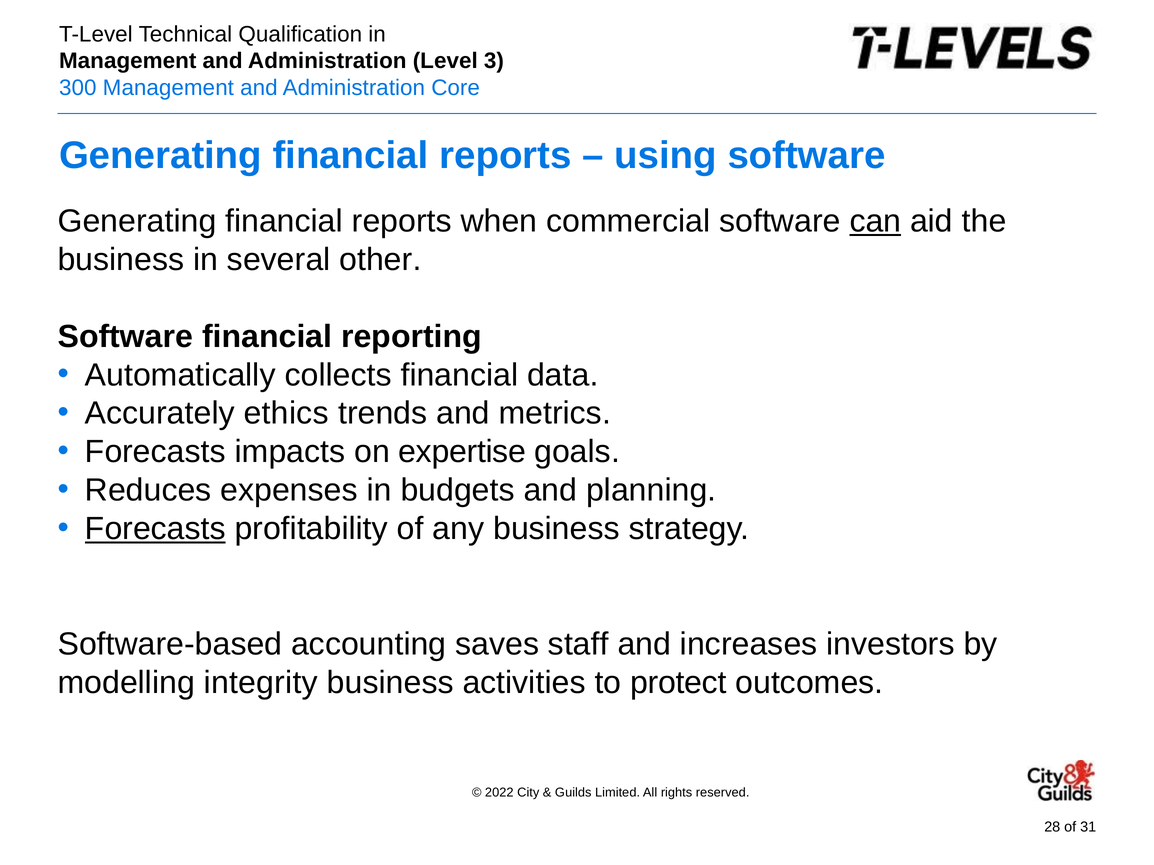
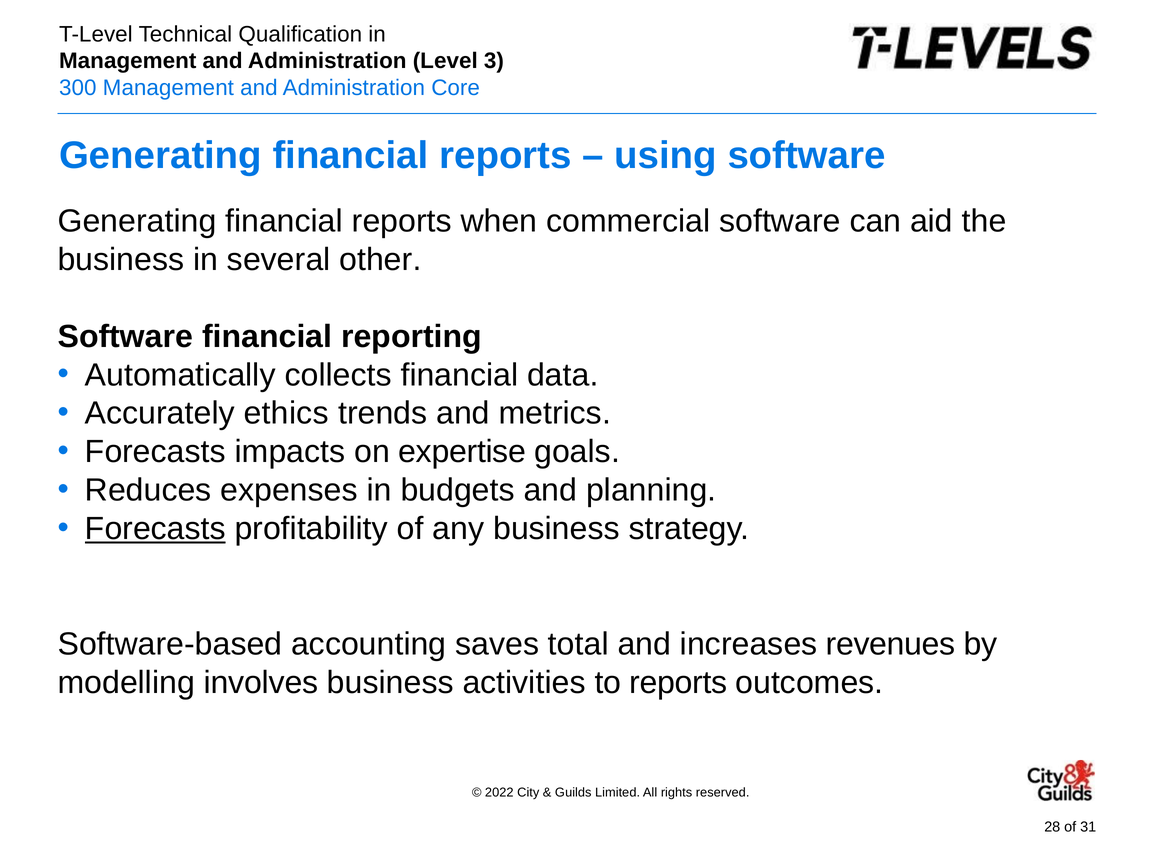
can underline: present -> none (875, 221)
staff: staff -> total (578, 645)
investors: investors -> revenues (891, 645)
integrity: integrity -> involves (261, 683)
to protect: protect -> reports (678, 683)
